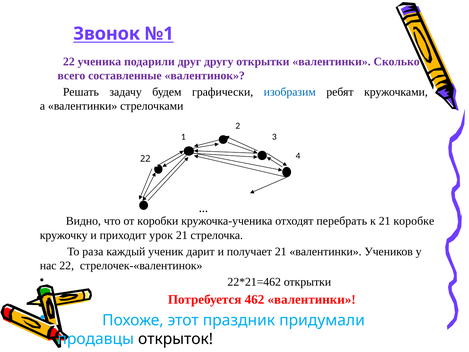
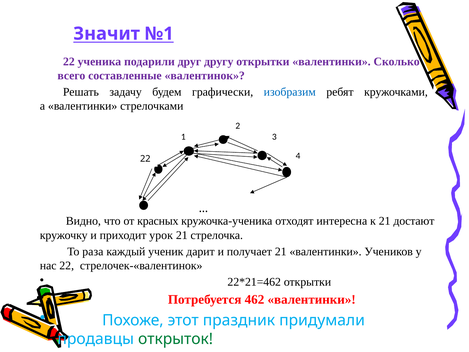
Звонок: Звонок -> Значит (107, 34)
коробки: коробки -> красных (158, 221)
перебрать: перебрать -> интересна (342, 221)
коробке: коробке -> достают (414, 221)
открыток colour: black -> green (176, 339)
